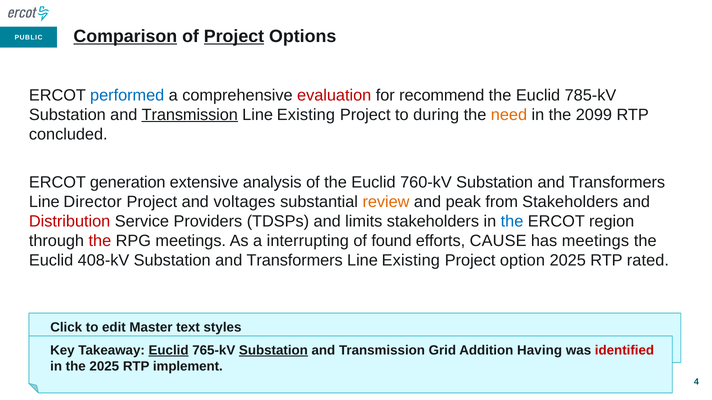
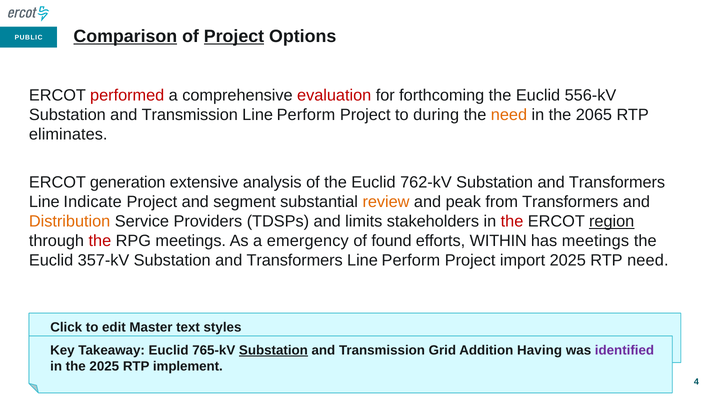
performed colour: blue -> red (127, 95)
recommend: recommend -> forthcoming (442, 95)
785-kV: 785-kV -> 556-kV (590, 95)
Transmission underline: present -> none (190, 115)
Existing: Existing -> Perform (306, 115)
2099: 2099 -> 2065 (594, 115)
concluded: concluded -> eliminates (68, 134)
760-kV: 760-kV -> 762-kV (426, 183)
Director: Director -> Indicate (93, 202)
voltages: voltages -> segment (245, 202)
from Stakeholders: Stakeholders -> Transformers (570, 202)
Distribution colour: red -> orange (70, 222)
the colour: blue -> red (512, 222)
region underline: none -> present (612, 222)
interrupting: interrupting -> emergency (308, 241)
CAUSE: CAUSE -> WITHIN (498, 241)
408-kV: 408-kV -> 357-kV (104, 261)
Existing: Existing -> Perform (411, 261)
option: option -> import (523, 261)
RTP rated: rated -> need (648, 261)
Euclid underline: present -> none (169, 351)
identified colour: red -> purple (624, 351)
